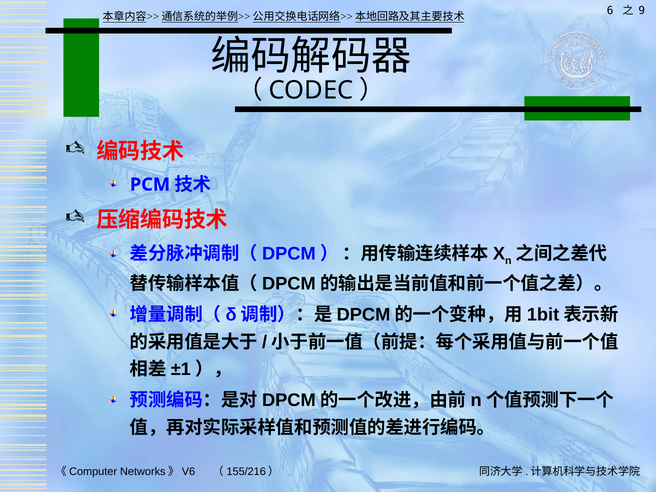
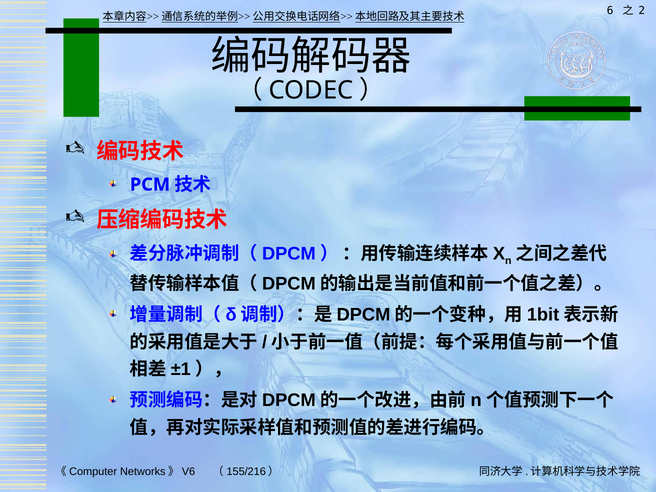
9: 9 -> 2 (642, 11)
